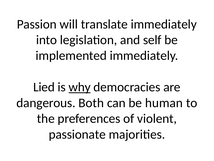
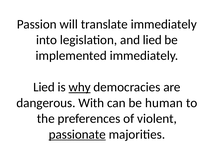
and self: self -> lied (152, 40)
Both: Both -> With (91, 103)
passionate underline: none -> present (77, 134)
